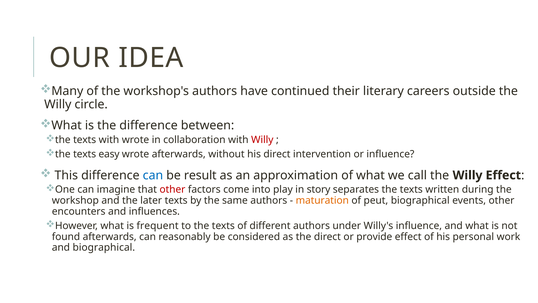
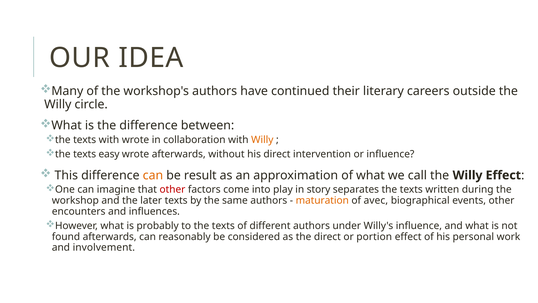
Willy colour: red -> orange (262, 140)
can colour: blue -> orange (153, 175)
peut: peut -> avec (376, 200)
frequent: frequent -> probably (158, 225)
provide: provide -> portion (374, 236)
and biographical: biographical -> involvement (104, 247)
